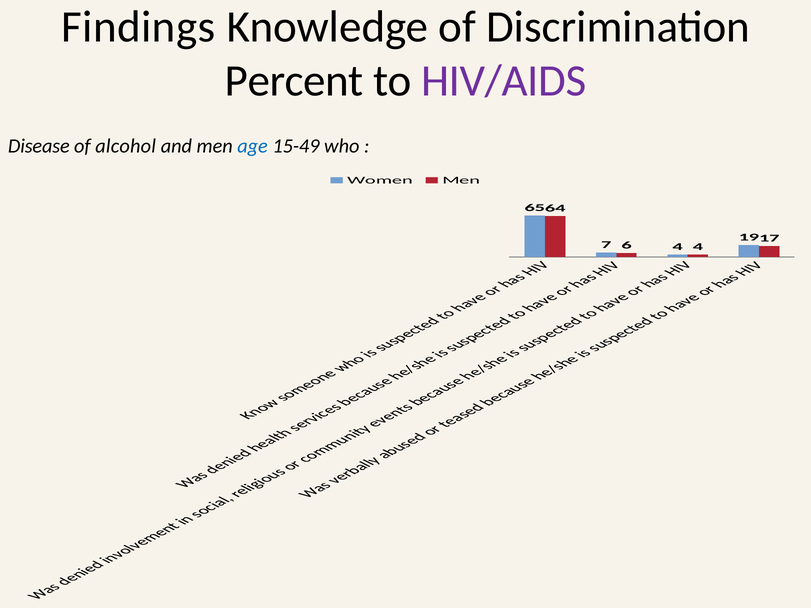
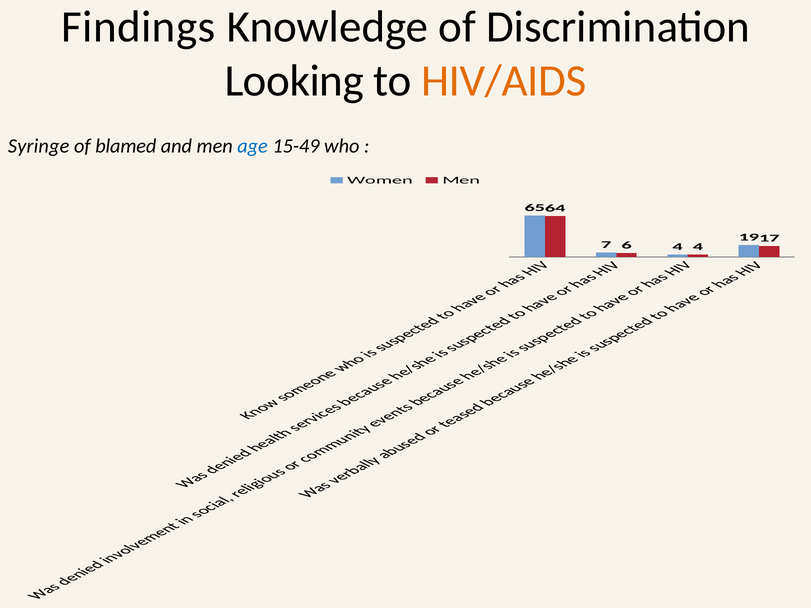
Percent: Percent -> Looking (294, 81)
HIV/AIDS colour: purple -> orange (504, 81)
Disease: Disease -> Syringe (39, 146)
alcohol: alcohol -> blamed (126, 146)
